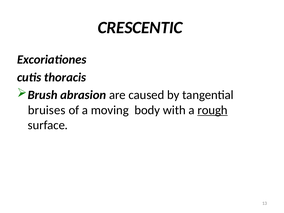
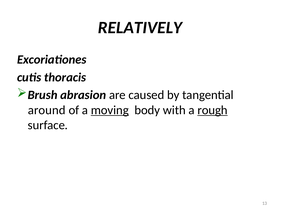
CRESCENTIC: CRESCENTIC -> RELATIVELY (140, 27)
bruises: bruises -> around (47, 110)
moving underline: none -> present (110, 110)
